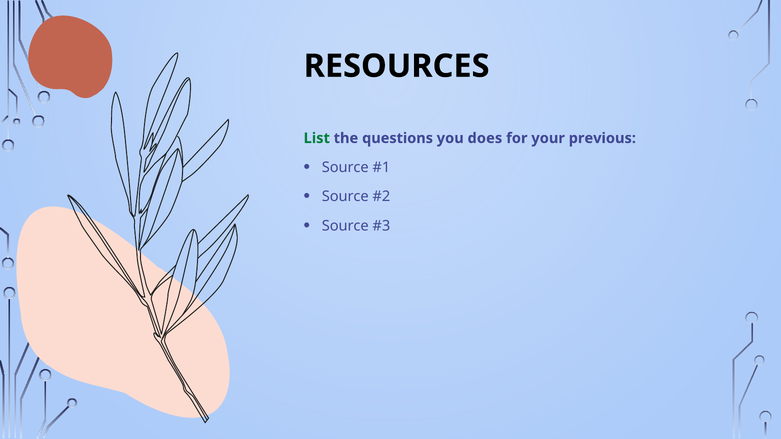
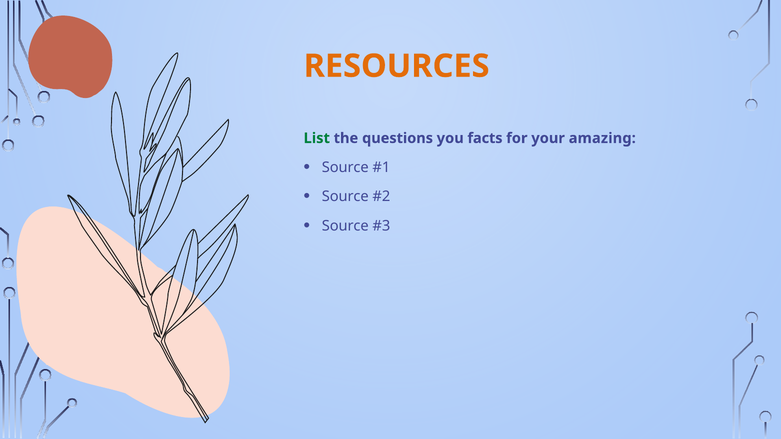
RESOURCES colour: black -> orange (397, 66)
does: does -> facts (485, 138)
previous: previous -> amazing (602, 138)
